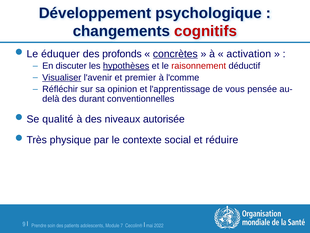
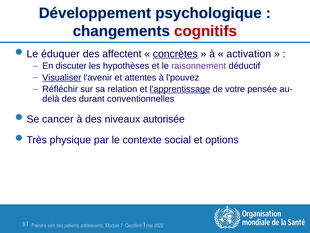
profonds: profonds -> affectent (122, 54)
hypothèses underline: present -> none (126, 66)
raisonnement colour: red -> purple (199, 66)
premier: premier -> attentes (140, 77)
l'comme: l'comme -> l'pouvez (183, 77)
opinion: opinion -> relation (122, 89)
l'apprentissage underline: none -> present (180, 89)
vous: vous -> votre (235, 89)
qualité: qualité -> cancer (58, 119)
réduire: réduire -> options (222, 140)
